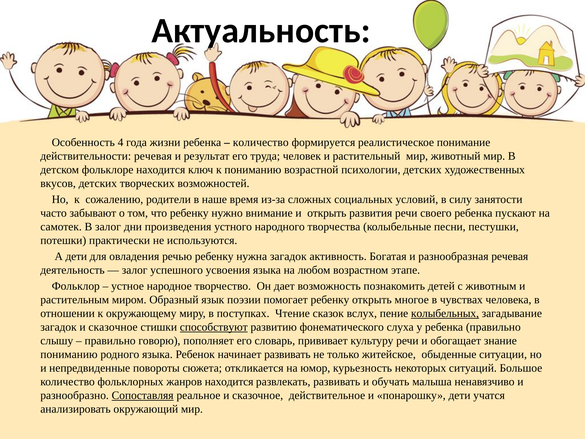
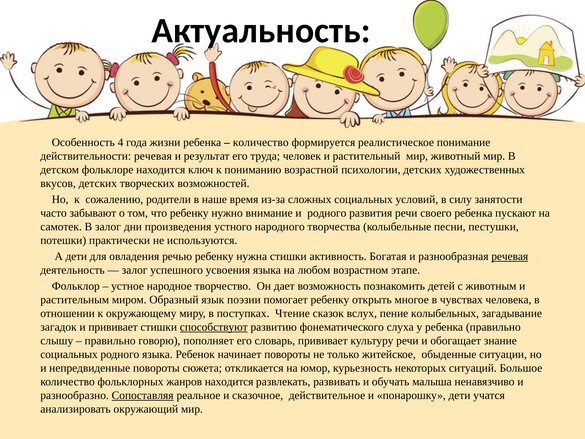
и открыть: открыть -> родного (327, 213)
нужна загадок: загадок -> стишки (288, 256)
речевая underline: none -> present (510, 256)
колыбельных underline: present -> none (445, 313)
загадок и сказочное: сказочное -> прививает (113, 327)
пониманию: пониманию -> социальных (69, 354)
начинает развивать: развивать -> повороты (287, 354)
